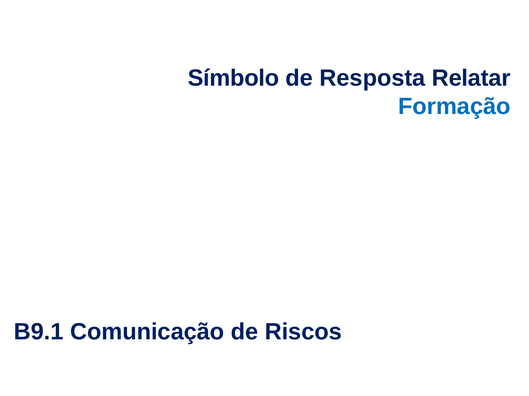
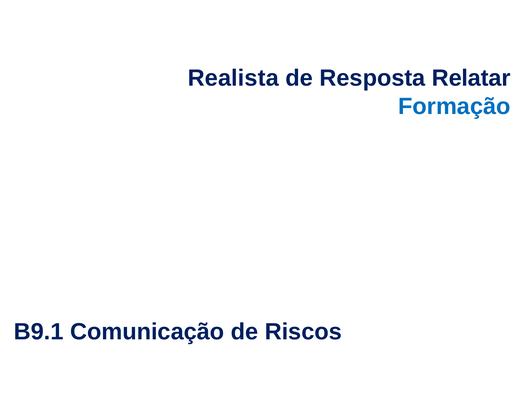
Símbolo: Símbolo -> Realista (233, 78)
